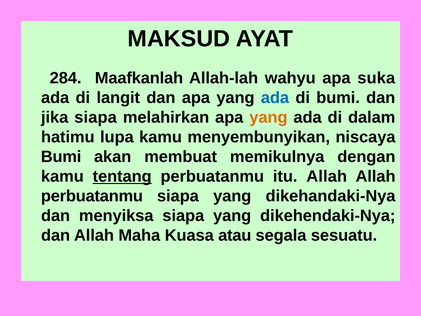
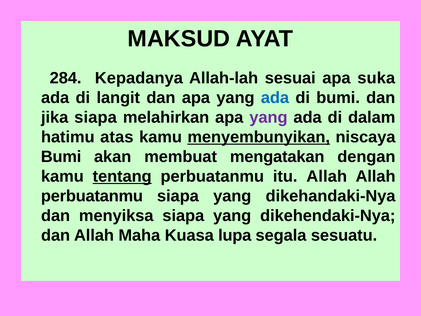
Maafkanlah: Maafkanlah -> Kepadanya (139, 78)
wahyu: wahyu -> sesuai (290, 78)
yang colour: orange -> purple (268, 117)
lupa: lupa -> atas (117, 137)
menyembunyikan underline: none -> present (259, 137)
memikulnya: memikulnya -> mengatakan (277, 157)
atau: atau -> lupa (235, 235)
